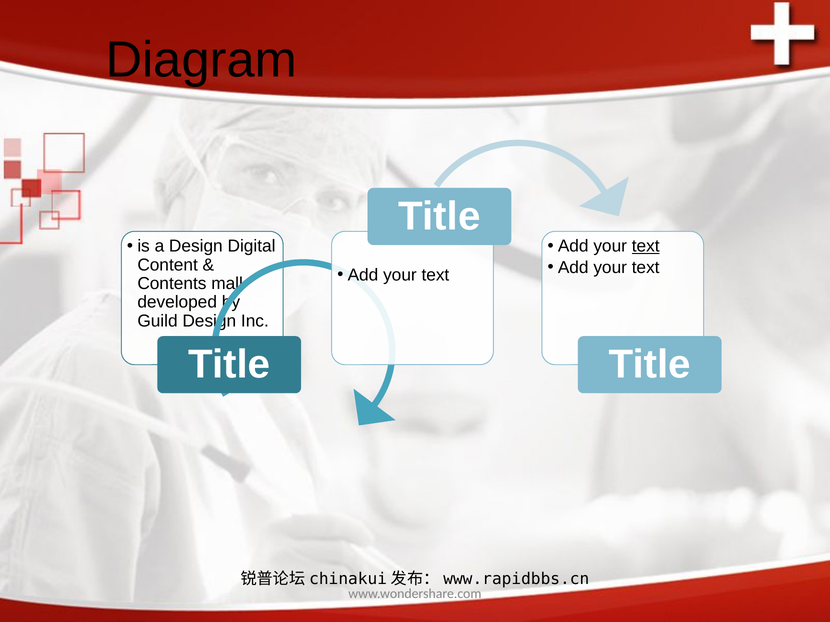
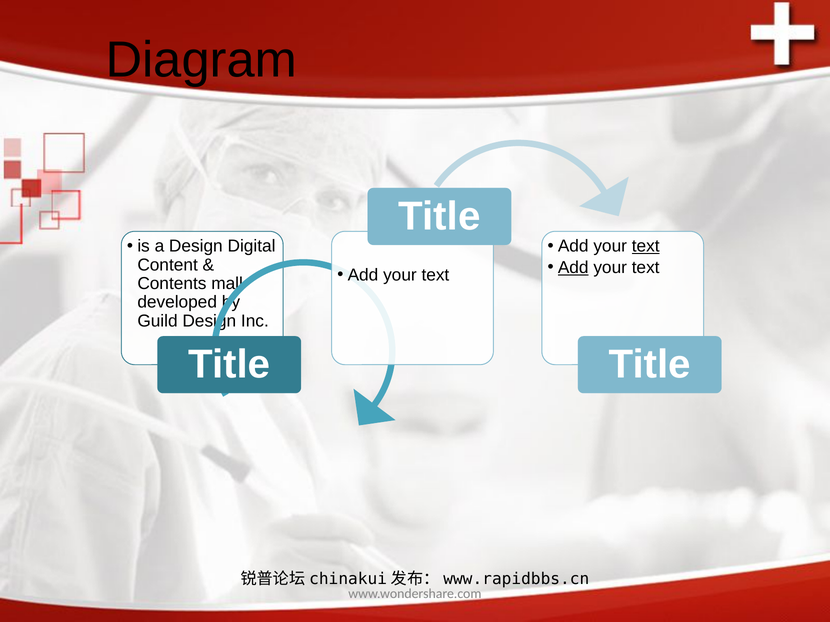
Add underline: none -> present (573, 268)
